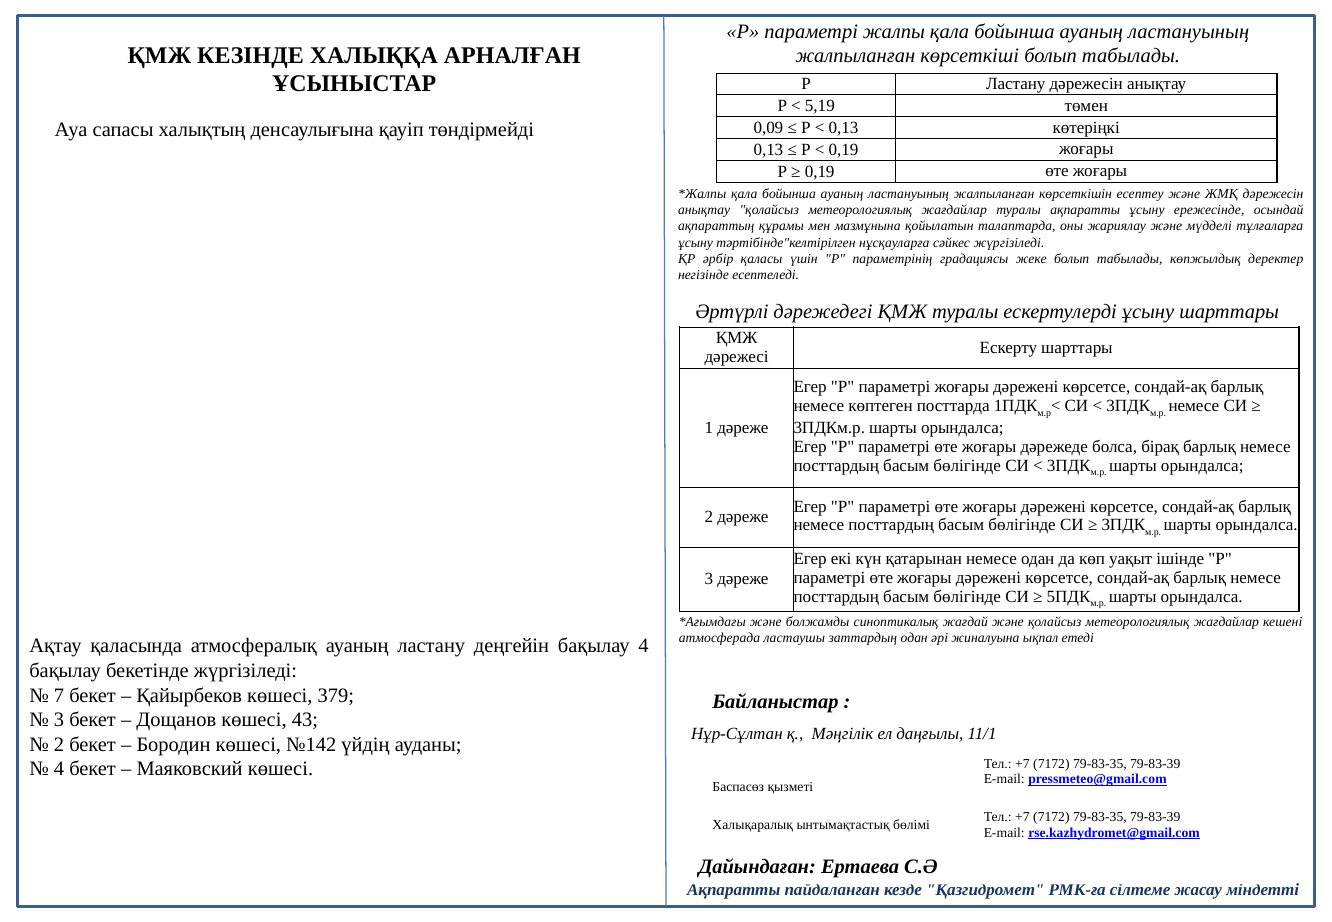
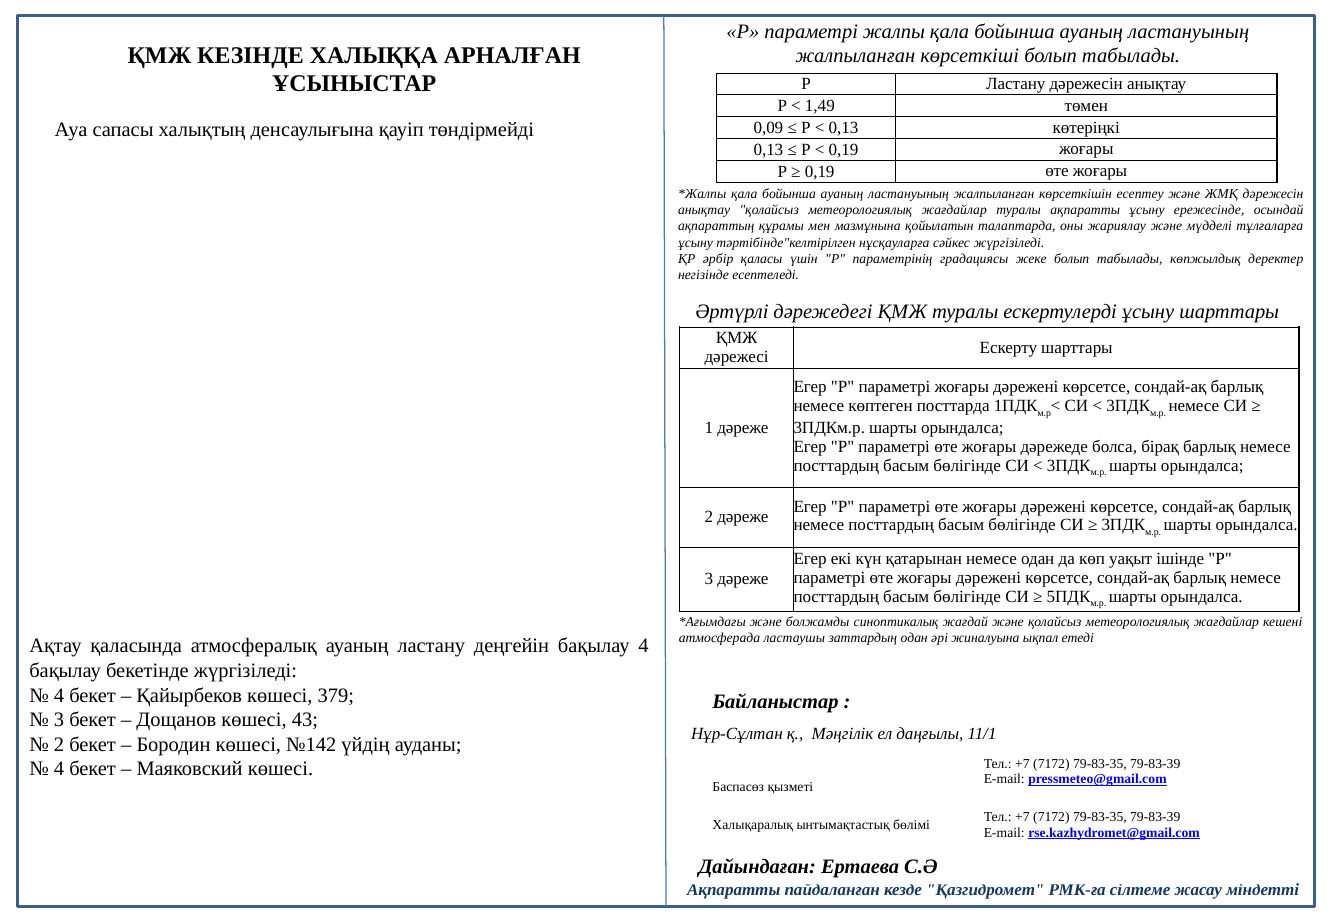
5,19: 5,19 -> 1,49 (820, 106)
7: 7 -> 4 (59, 695)
